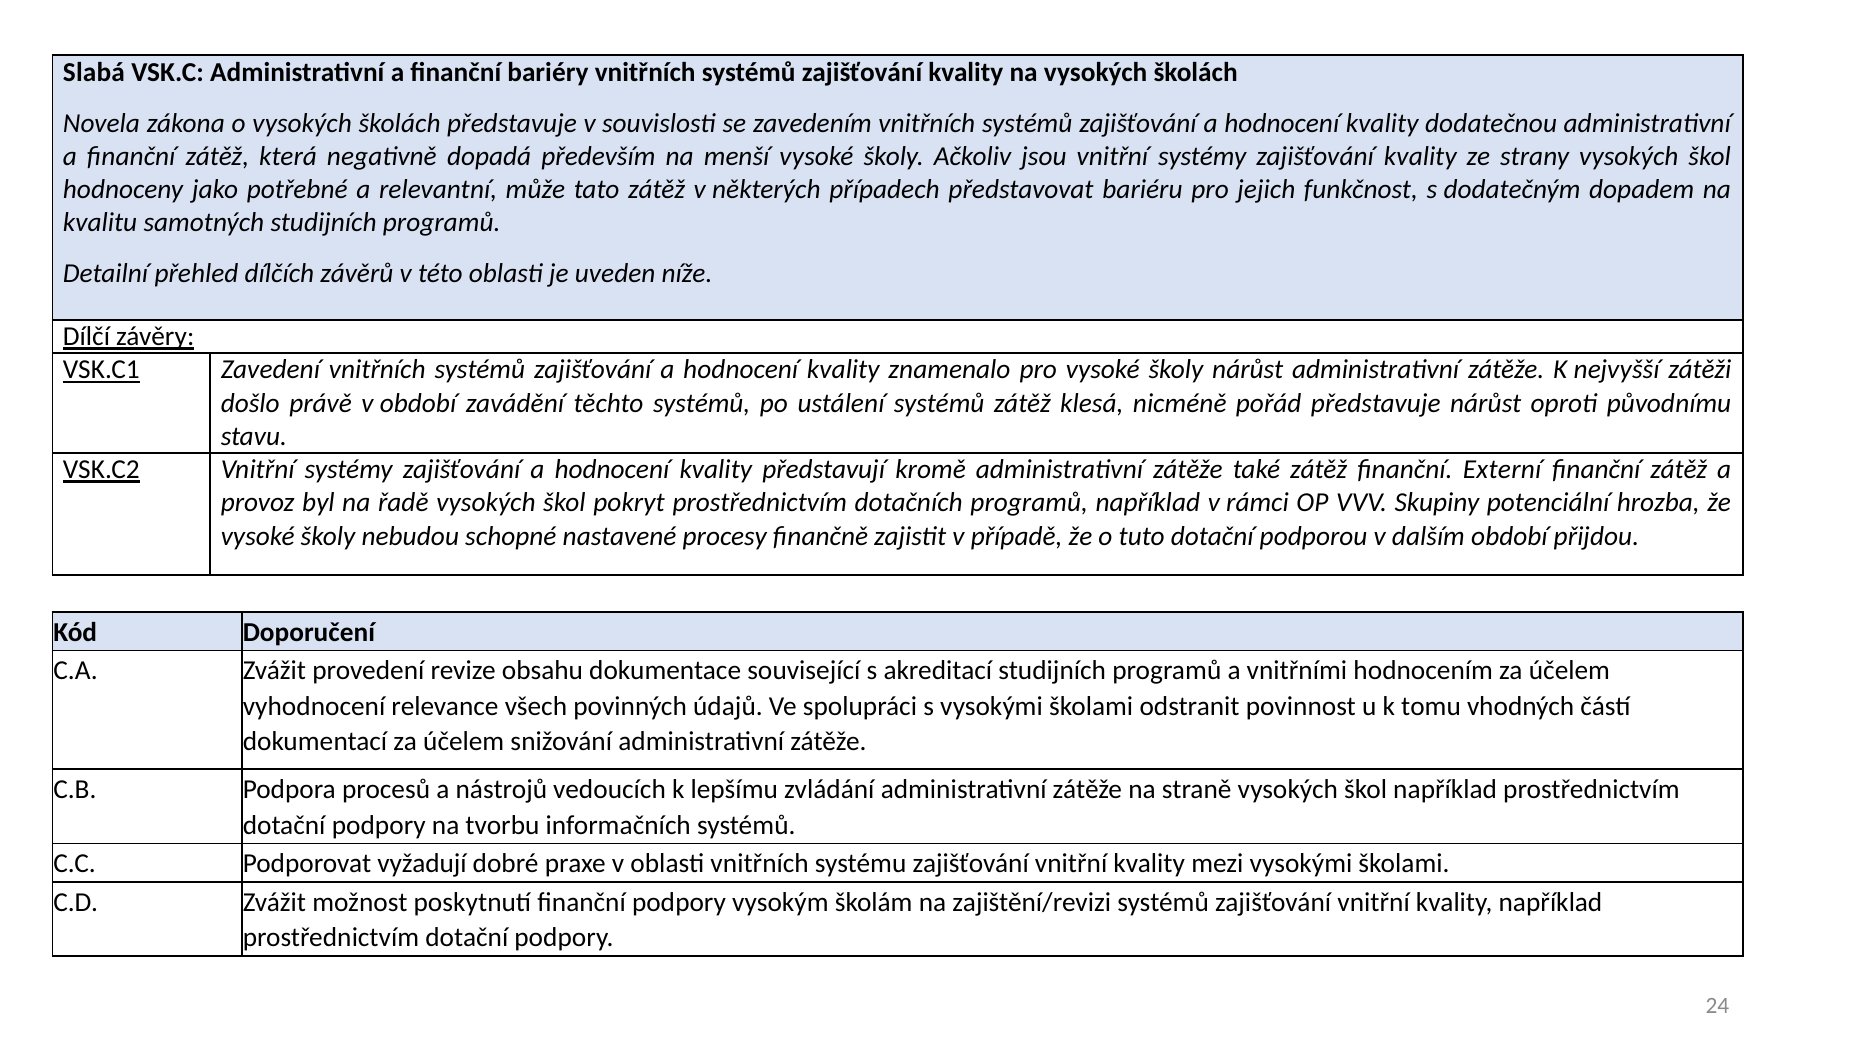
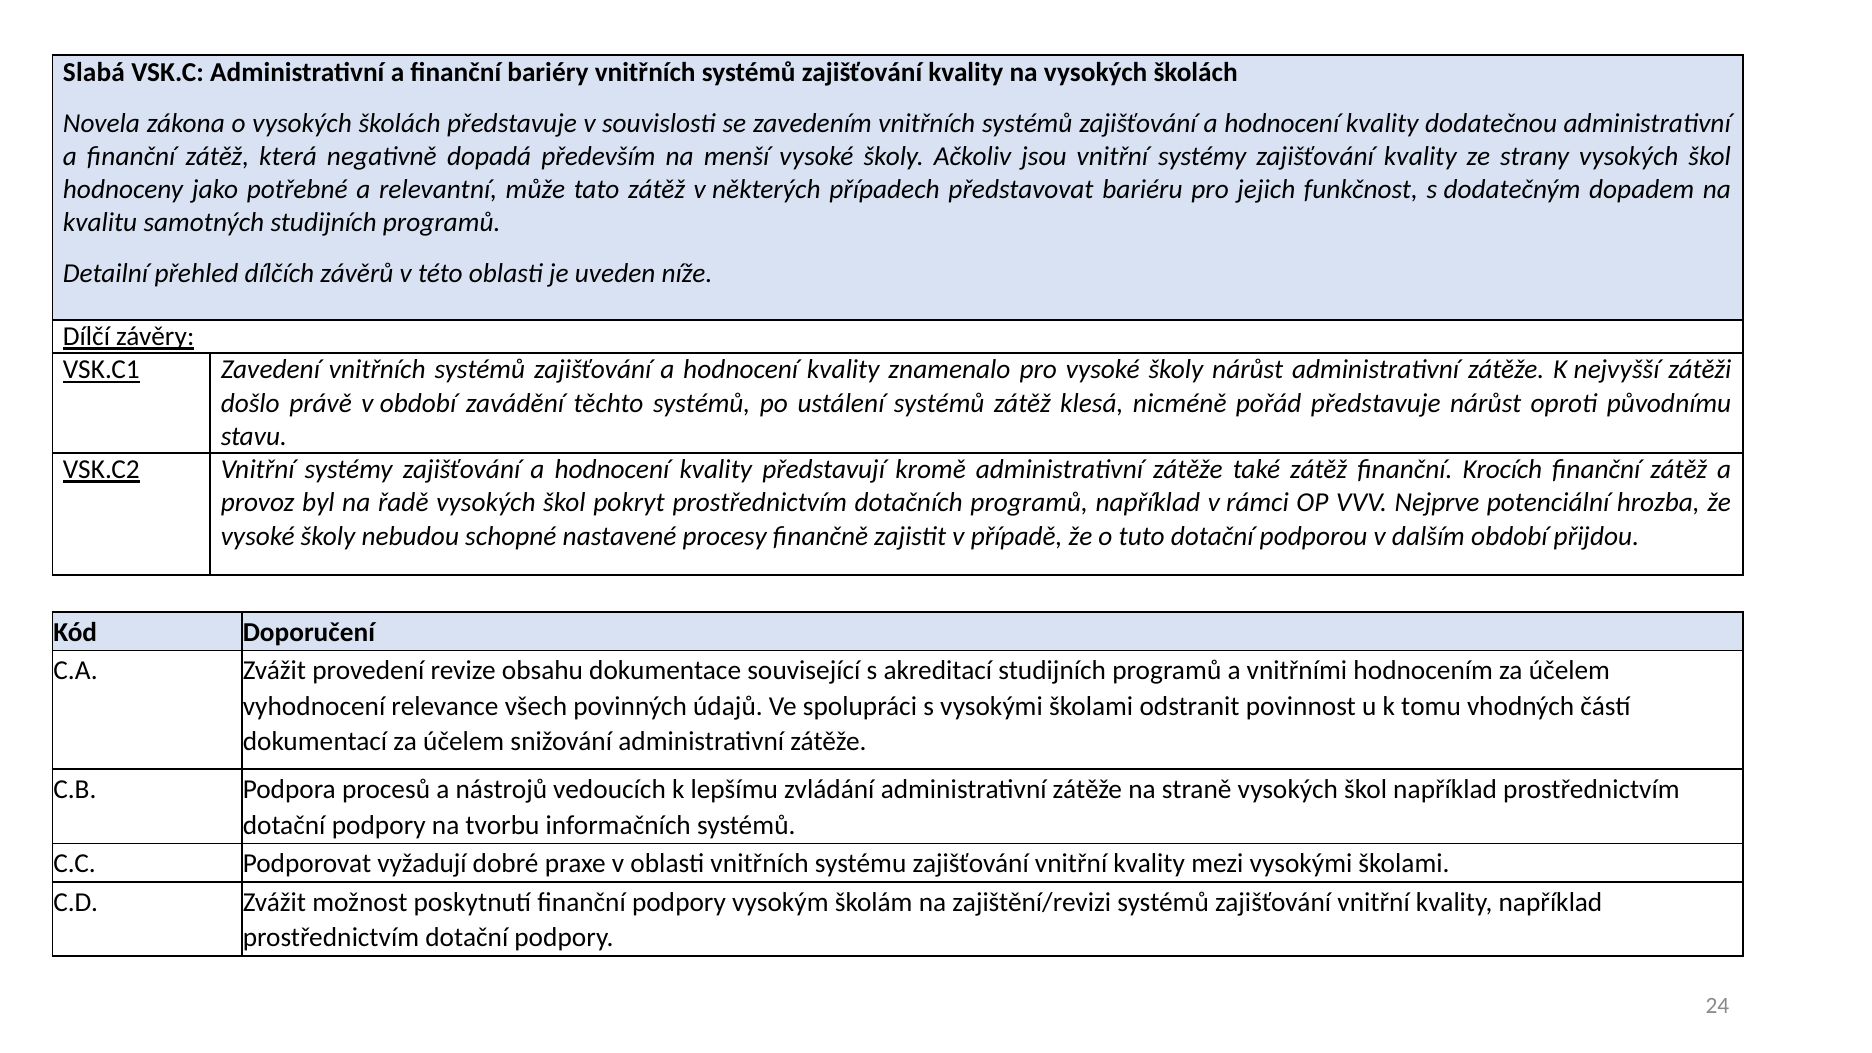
Externí: Externí -> Krocích (1502, 470)
Skupiny: Skupiny -> Nejprve (1437, 503)
